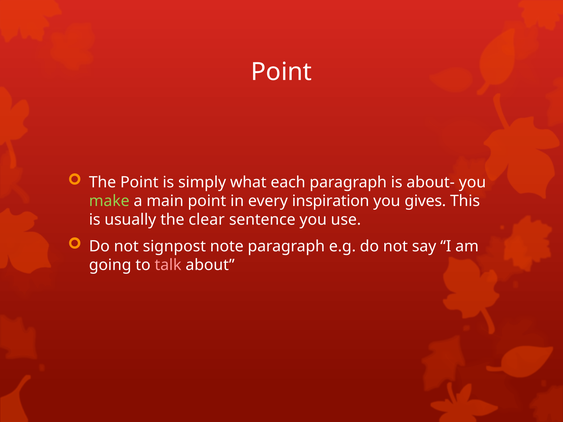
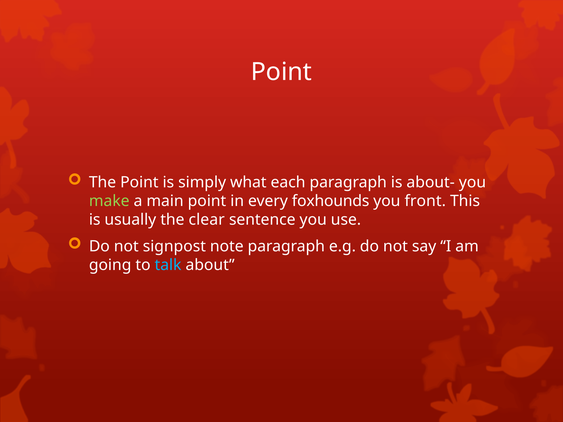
inspiration: inspiration -> foxhounds (331, 201)
gives: gives -> front (425, 201)
talk colour: pink -> light blue (168, 265)
